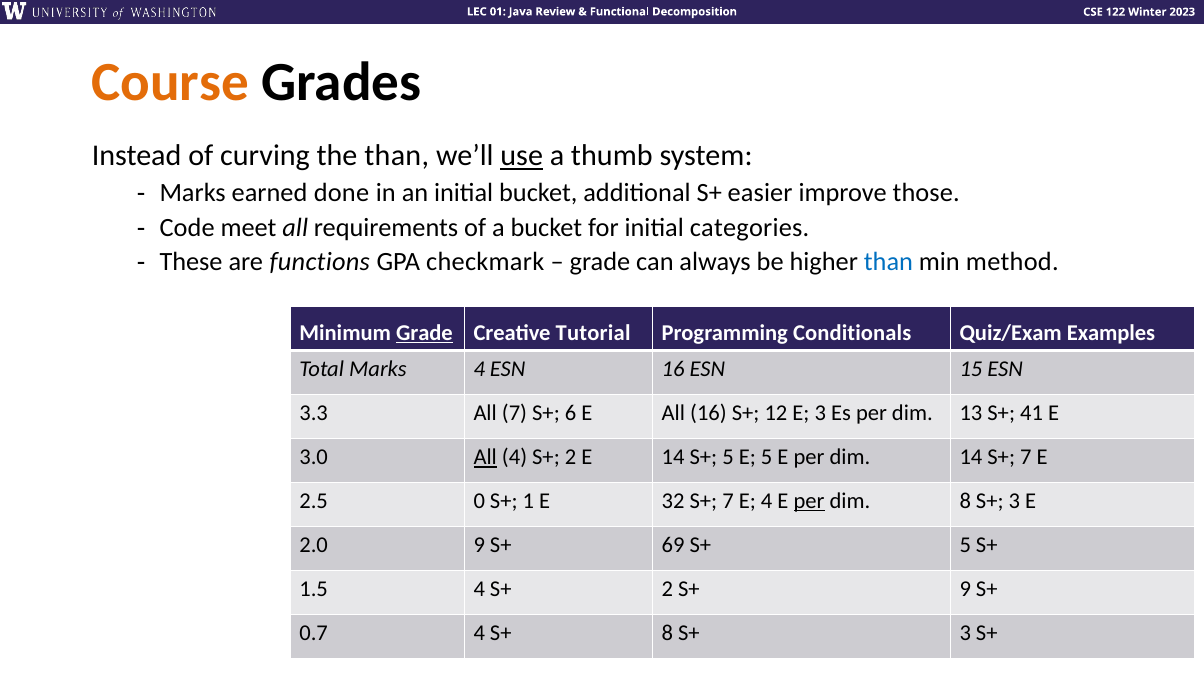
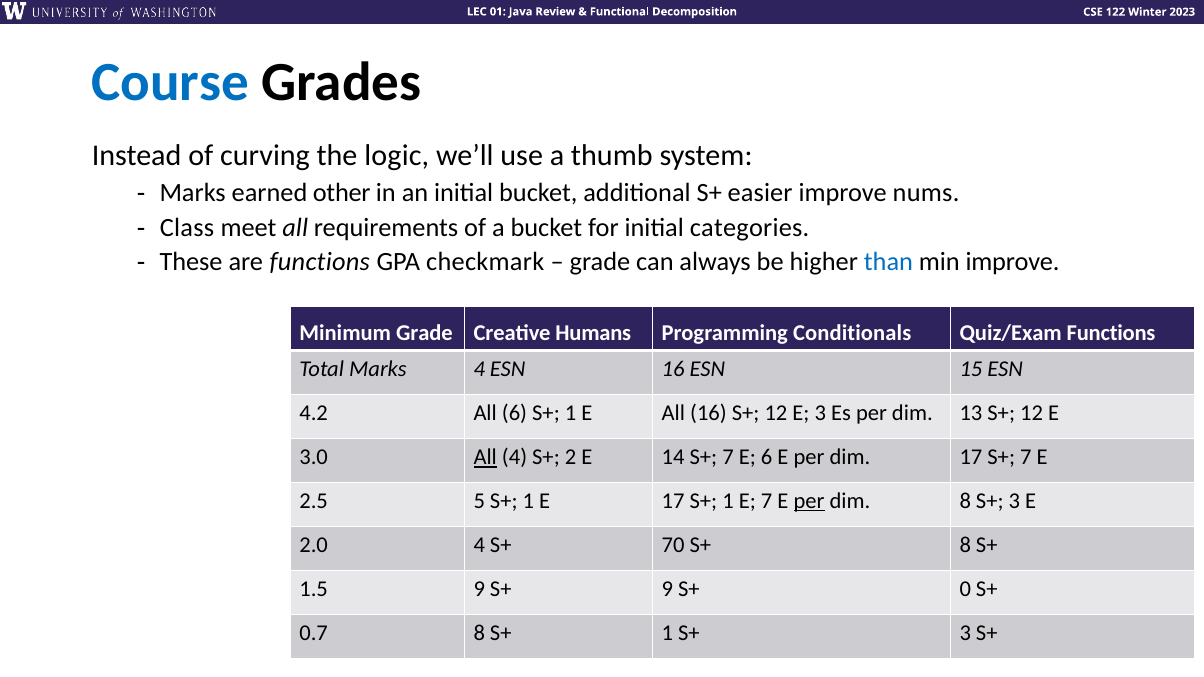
Course colour: orange -> blue (170, 82)
the than: than -> logic (397, 156)
use underline: present -> none (522, 156)
done: done -> other (342, 193)
those: those -> nums (926, 193)
Code: Code -> Class (187, 227)
min method: method -> improve (1013, 262)
Grade underline: present -> none (424, 333)
Tutorial: Tutorial -> Humans (593, 333)
Quiz/Exam Examples: Examples -> Functions (1111, 333)
3.3: 3.3 -> 4.2 (314, 413)
All 7: 7 -> 6 (515, 413)
6: 6 -> 1 (571, 413)
13 S+ 41: 41 -> 12 (1032, 413)
14 S+ 5: 5 -> 7 (728, 457)
E 5: 5 -> 6 (767, 457)
dim 14: 14 -> 17 (971, 457)
0: 0 -> 5 (479, 501)
E 32: 32 -> 17 (673, 501)
7: 7 -> 1 (728, 501)
E 4: 4 -> 7 (767, 501)
2.0 9: 9 -> 4 (479, 545)
69: 69 -> 70 (673, 545)
5: 5 -> 8 (965, 545)
1.5 4: 4 -> 9 (479, 589)
2: 2 -> 9 (667, 589)
S+ 9: 9 -> 0 (965, 589)
0.7 4: 4 -> 8 (479, 633)
8: 8 -> 1 (667, 633)
